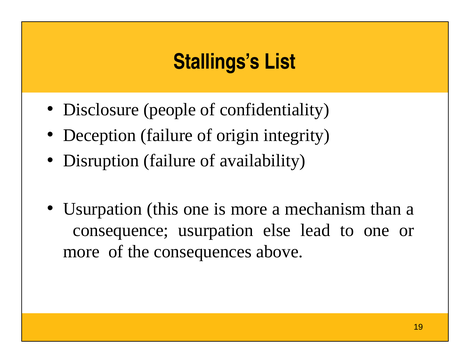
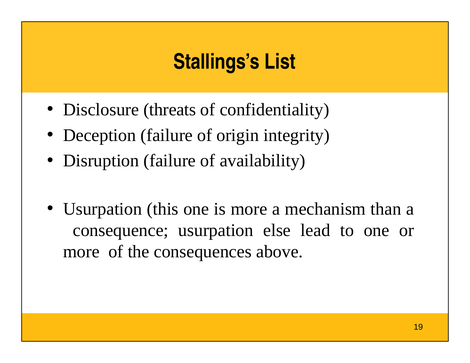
people: people -> threats (170, 110)
